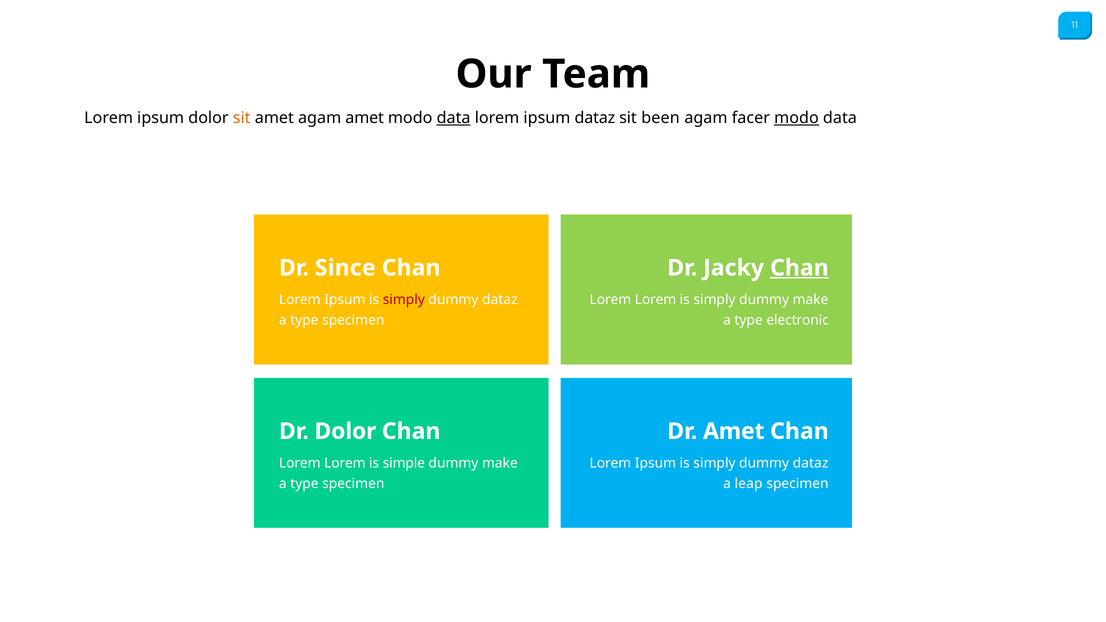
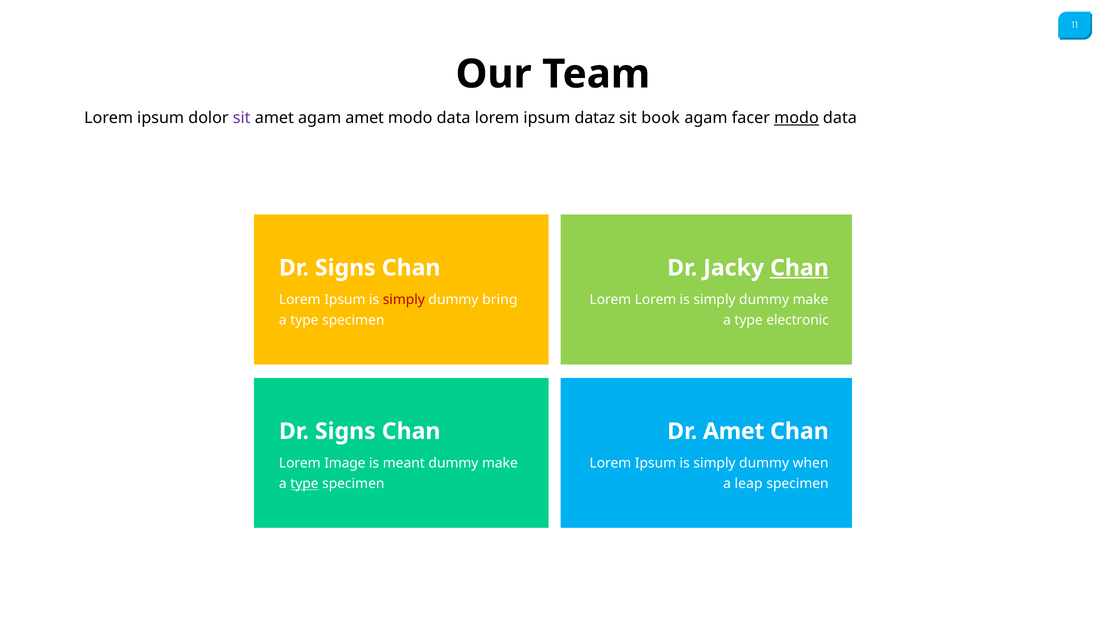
sit colour: orange -> purple (242, 118)
data underline: present -> none (454, 118)
been: been -> book (661, 118)
Since: Since -> Signs (345, 268)
dataz: dataz -> bring (500, 300)
Dolor: Dolor -> Signs (345, 431)
Lorem: Lorem -> Image (345, 463)
simple: simple -> meant (404, 463)
dataz: dataz -> when (811, 463)
type underline: none -> present (304, 484)
